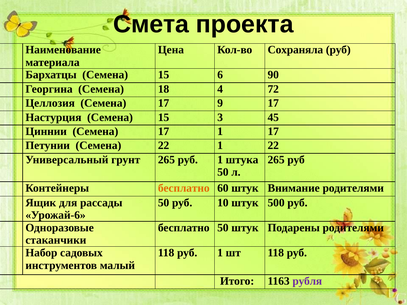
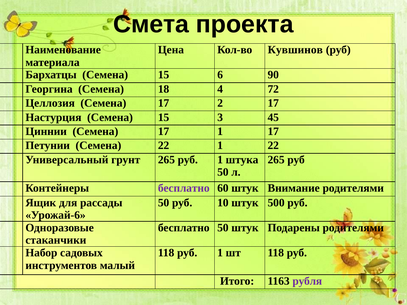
Сохраняла: Сохраняла -> Кувшинов (295, 50)
9: 9 -> 2 (220, 103)
бесплатно colour: orange -> purple (184, 188)
